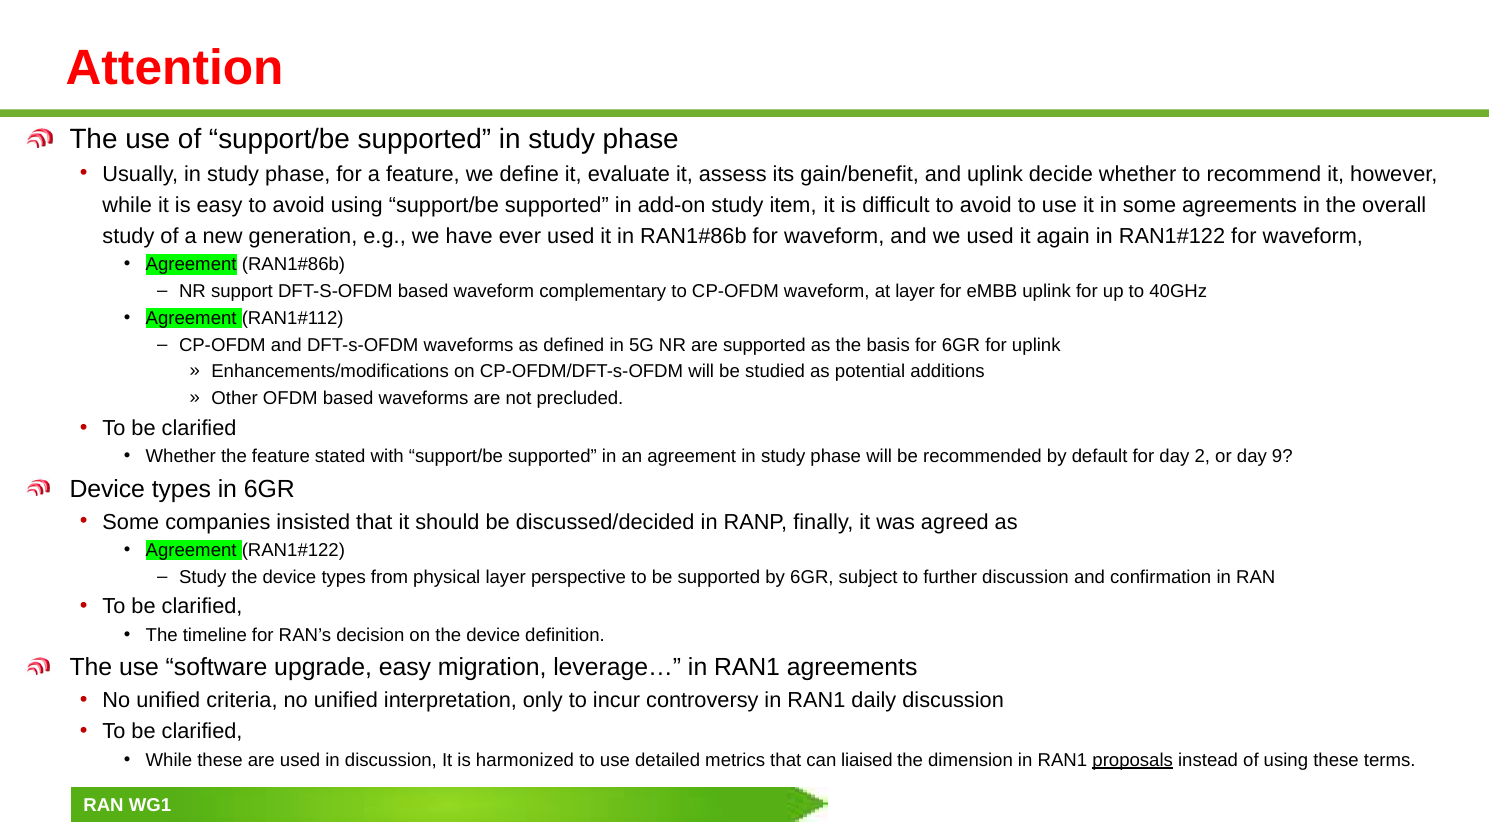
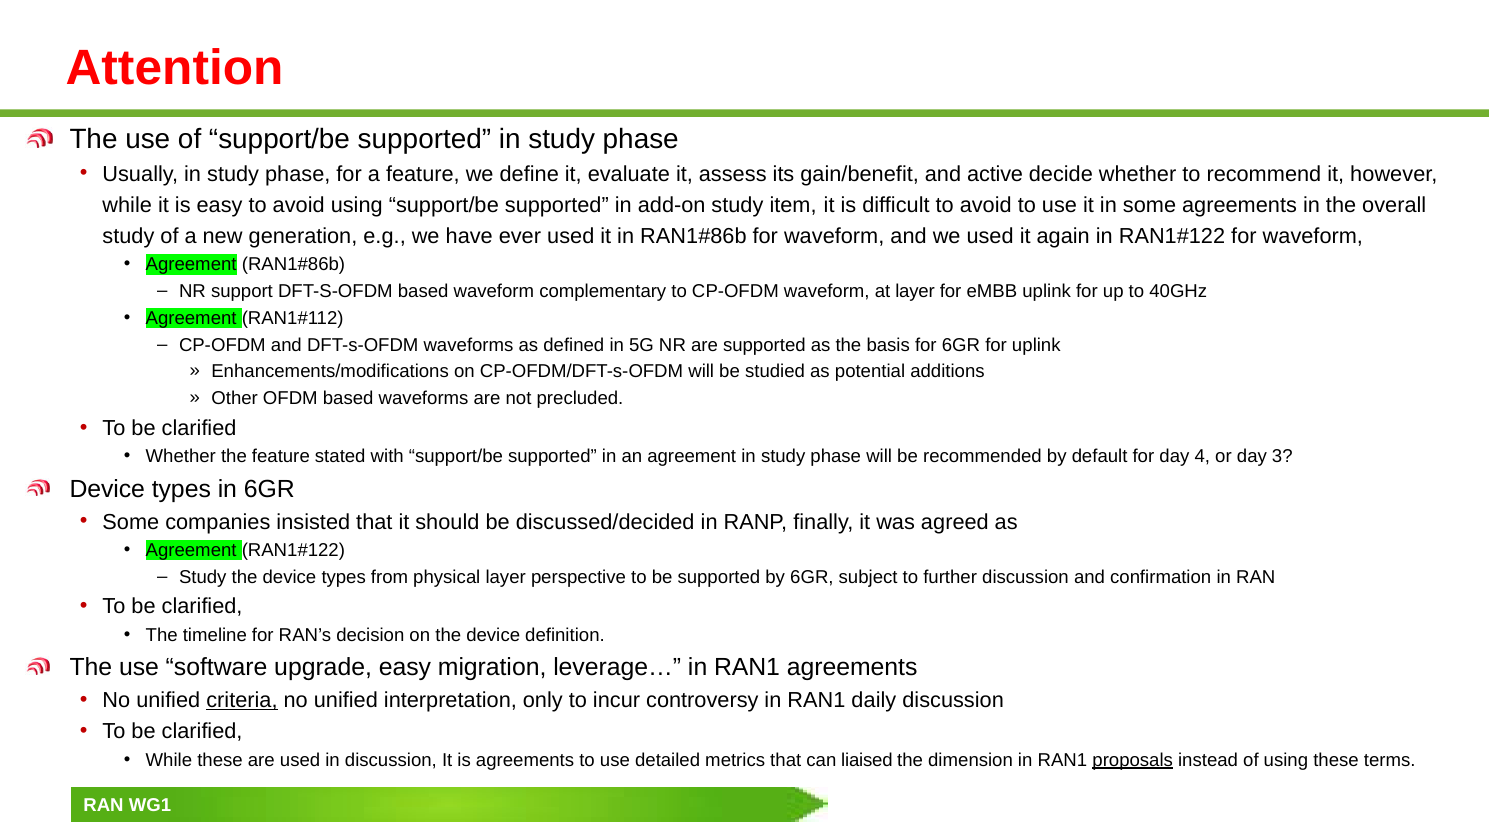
and uplink: uplink -> active (995, 174)
2: 2 -> 4 (1202, 457)
9: 9 -> 3 (1282, 457)
criteria underline: none -> present (242, 701)
is harmonized: harmonized -> agreements (525, 760)
